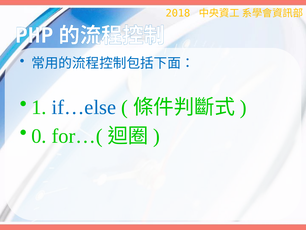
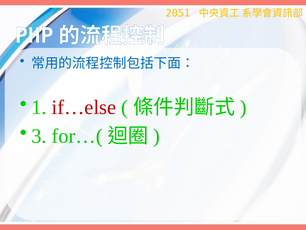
2018: 2018 -> 2051 (178, 13)
if…else colour: blue -> red (84, 107)
0: 0 -> 3 (39, 136)
